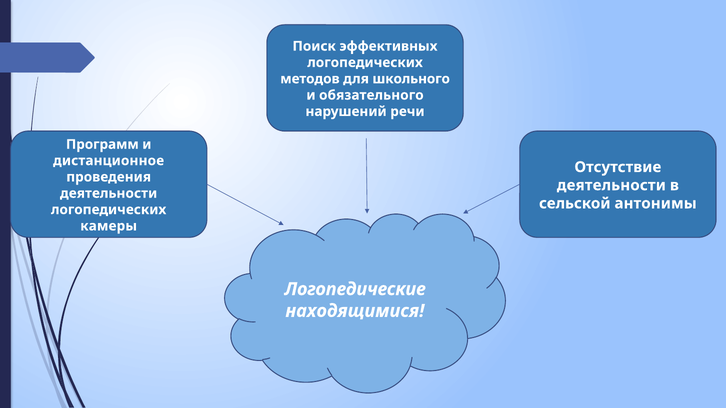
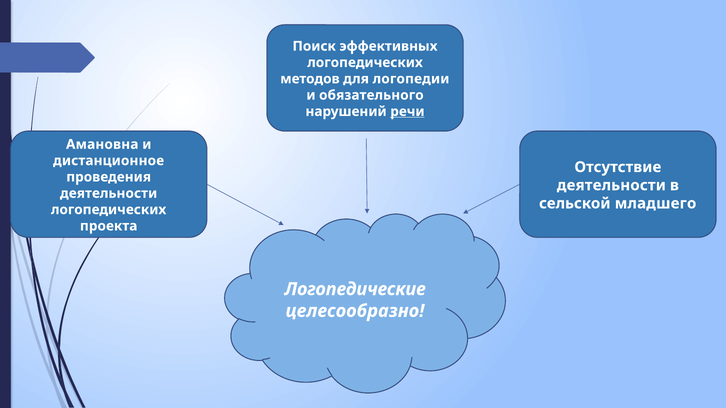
школьного: школьного -> логопедии (411, 79)
речи underline: none -> present (407, 112)
Программ: Программ -> Амановна (102, 144)
антонимы: антонимы -> младшего (656, 204)
камеры: камеры -> проекта (109, 226)
находящимися: находящимися -> целесообразно (355, 311)
